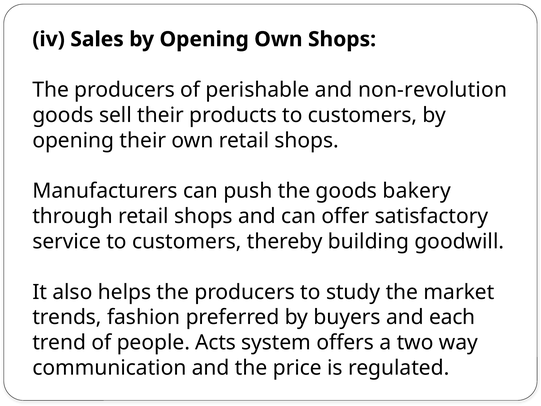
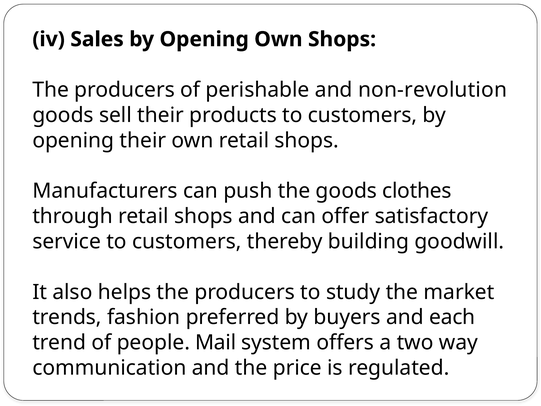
bakery: bakery -> clothes (417, 191)
Acts: Acts -> Mail (216, 342)
